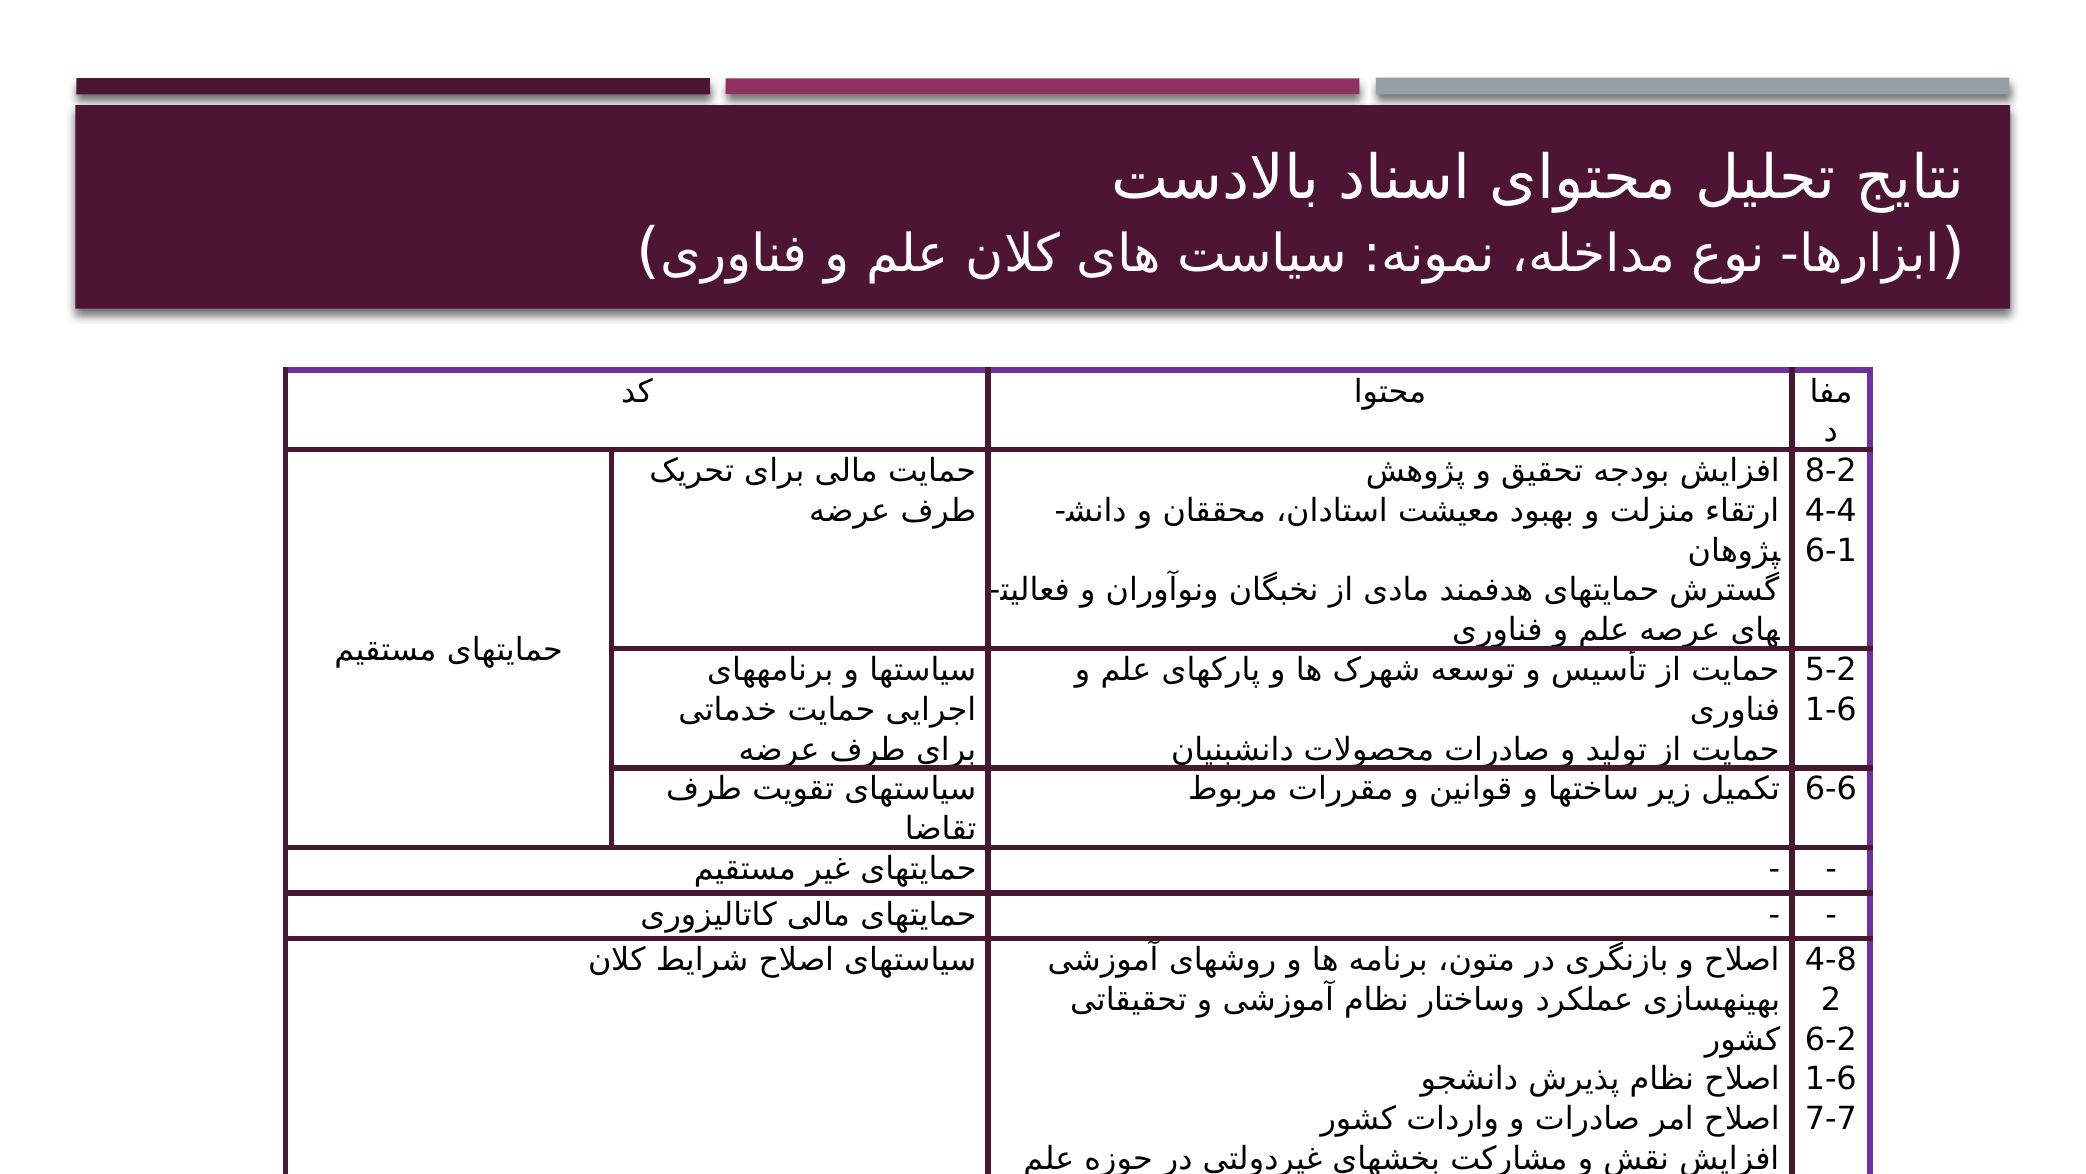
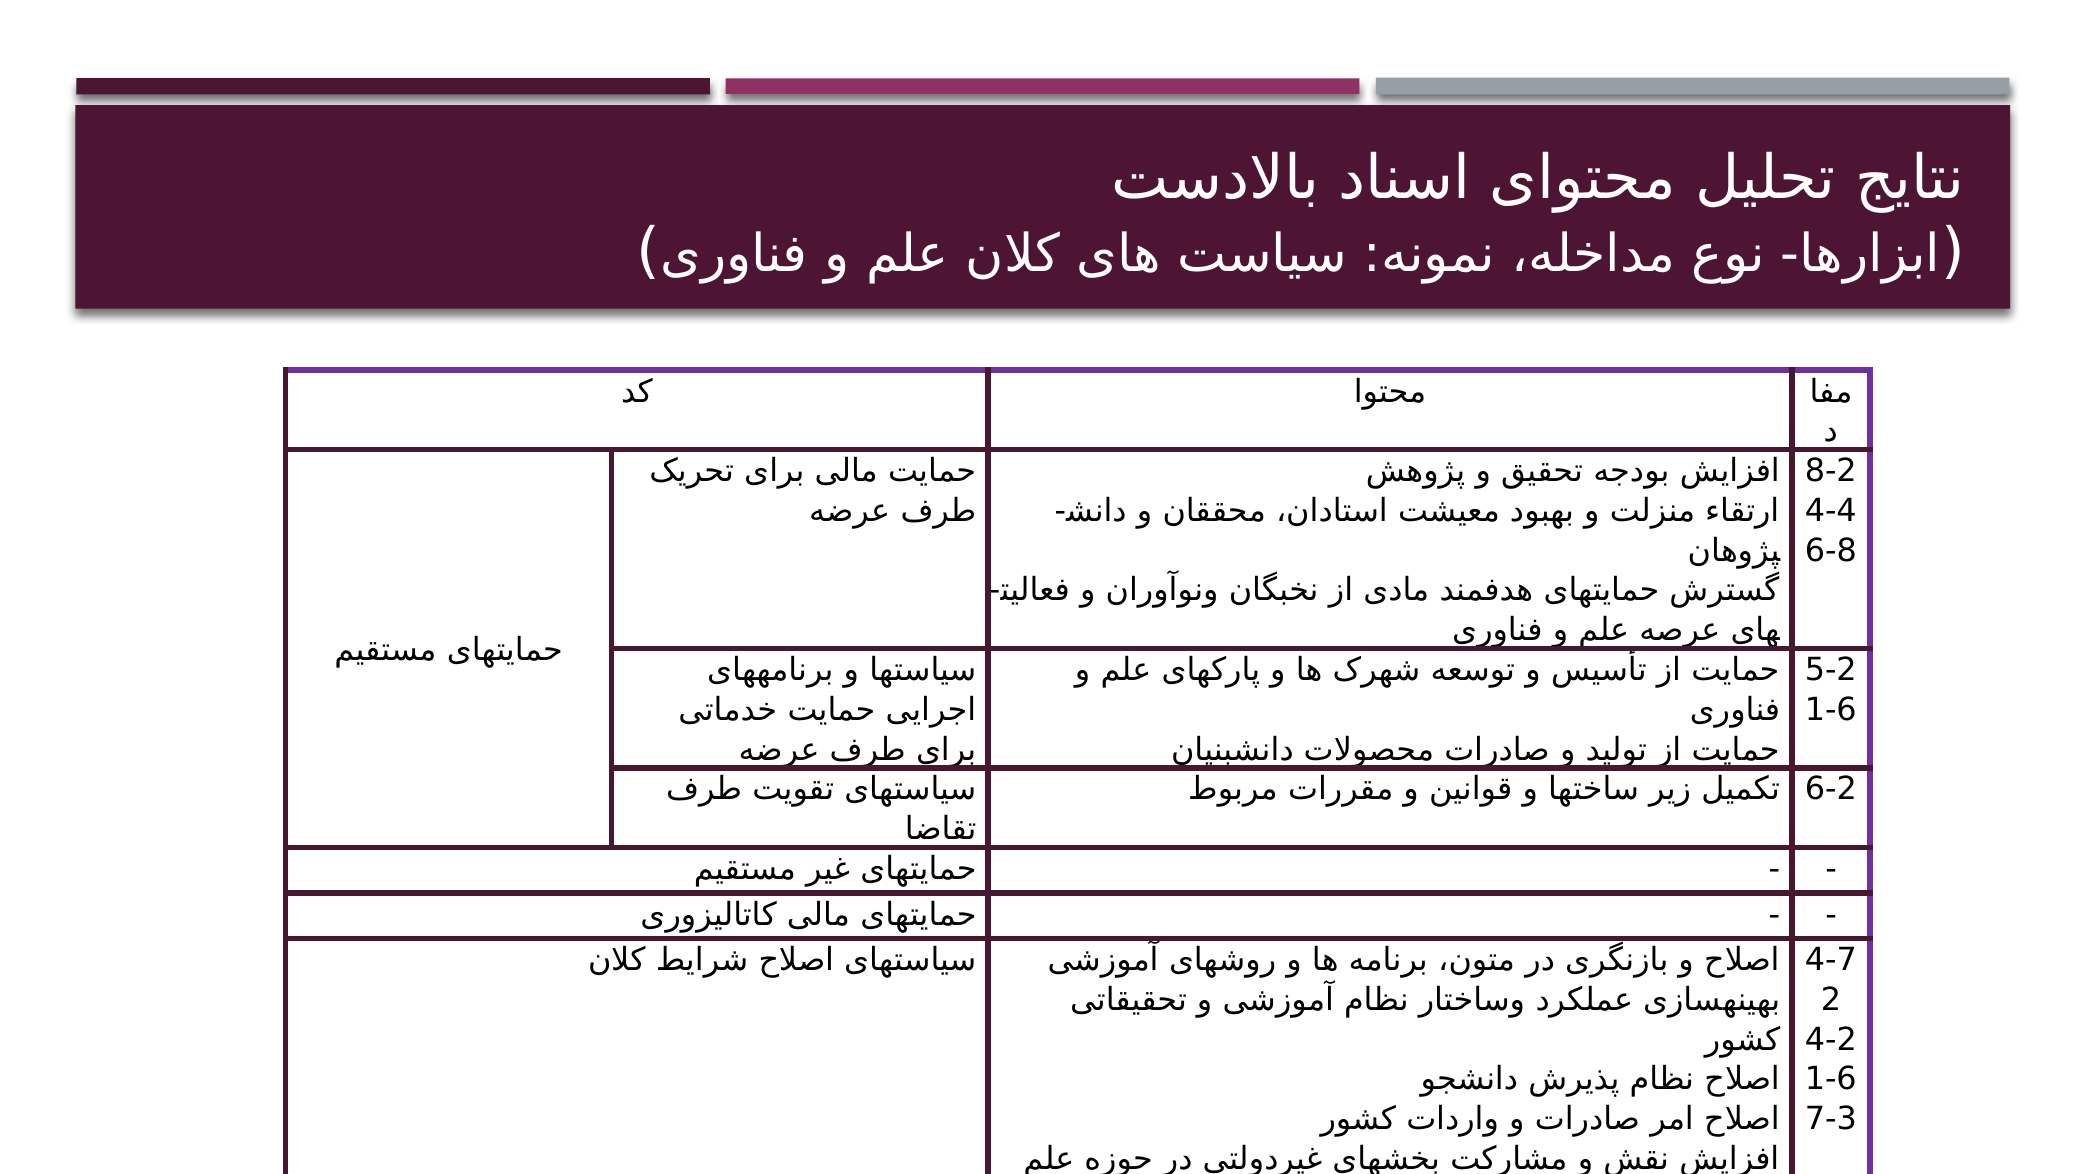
6-1: 6-1 -> 6-8 (1831, 550)
6-6: 6-6 -> 6-2 (1831, 789)
4-8: 4-8 -> 4-7 (1831, 960)
6-2: 6-2 -> 4-2 (1831, 1039)
7-7: 7-7 -> 7-3 (1831, 1119)
